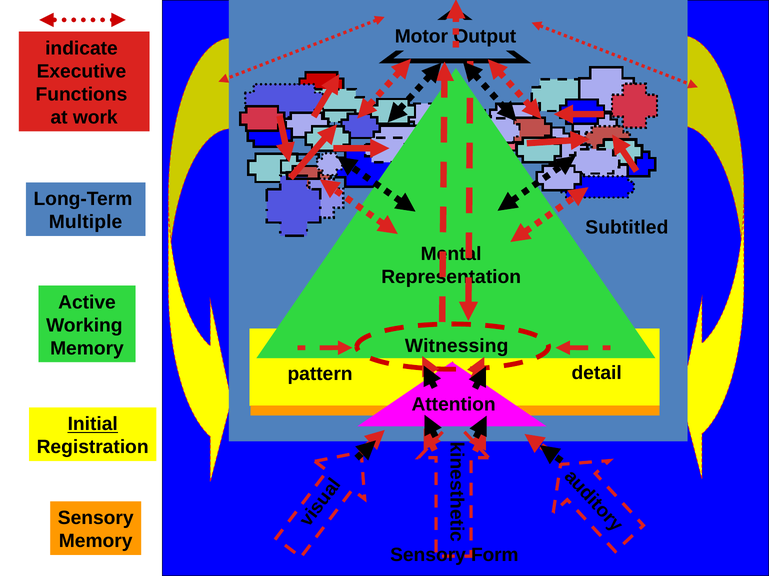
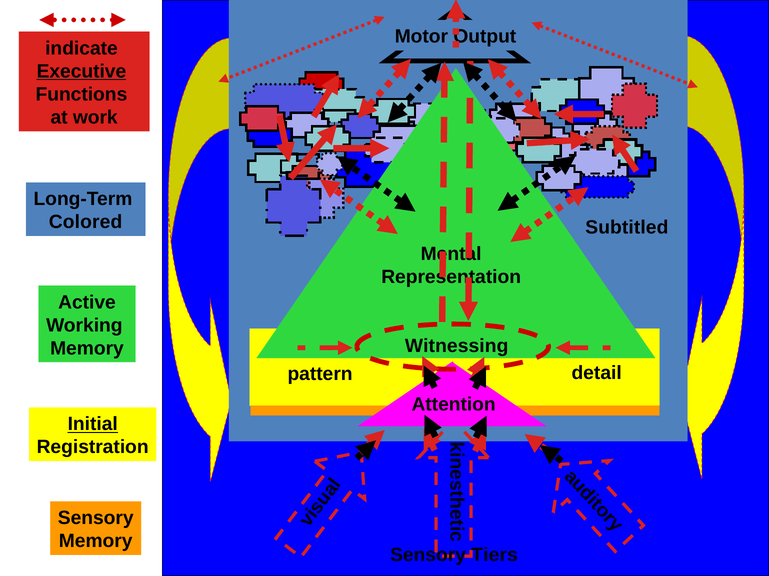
Executive underline: none -> present (81, 71)
Multiple: Multiple -> Colored (86, 222)
Form: Form -> Tiers (495, 556)
